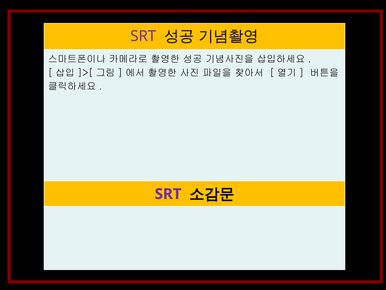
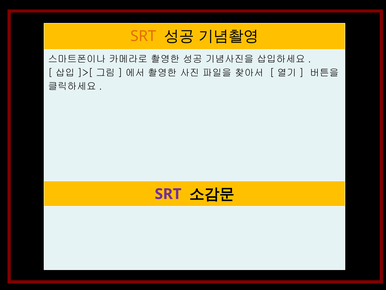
SRT colour: purple -> orange (143, 36)
